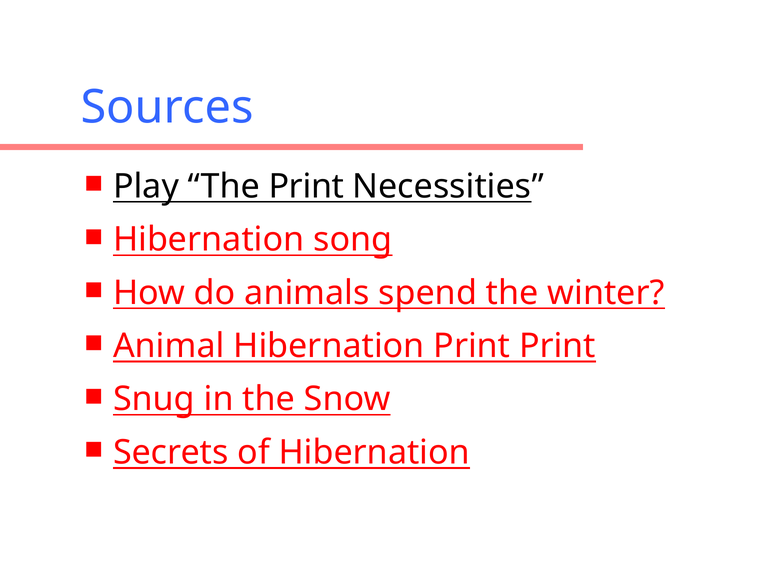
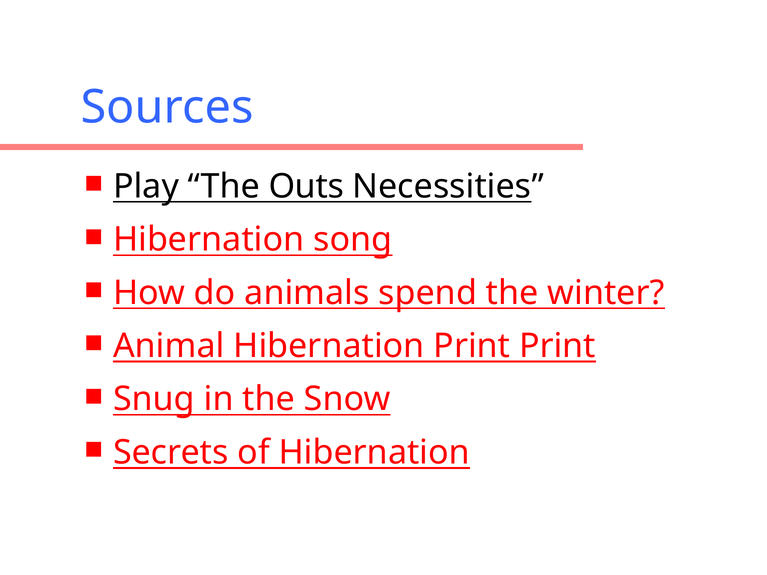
The Print: Print -> Outs (306, 186)
